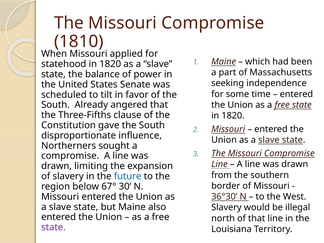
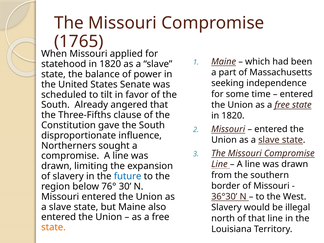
1810: 1810 -> 1765 (79, 41)
67°: 67° -> 76° (109, 186)
state colour: purple -> orange (53, 227)
